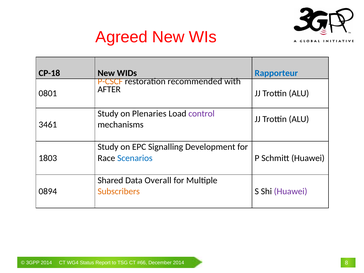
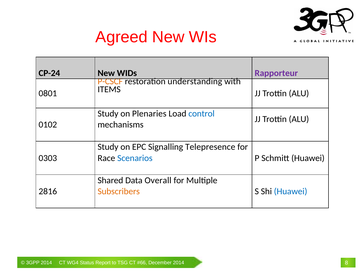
CP-18: CP-18 -> CP-24 (49, 73)
Rapporteur colour: blue -> purple (276, 73)
recommended: recommended -> understanding (195, 81)
AFTER: AFTER -> ITEMS (109, 89)
control colour: purple -> blue (202, 114)
3461: 3461 -> 0102 (48, 125)
Development: Development -> Telepresence (210, 147)
1803: 1803 -> 0303 (48, 158)
0894: 0894 -> 2816 (48, 191)
Huawei colour: purple -> blue (291, 191)
